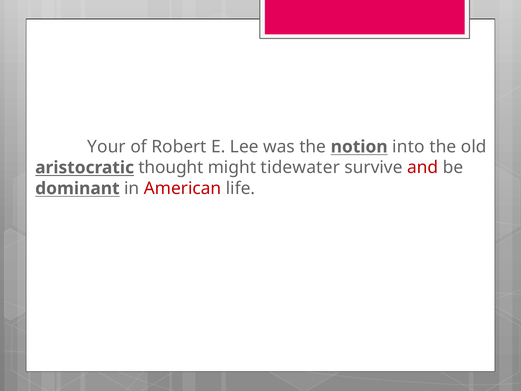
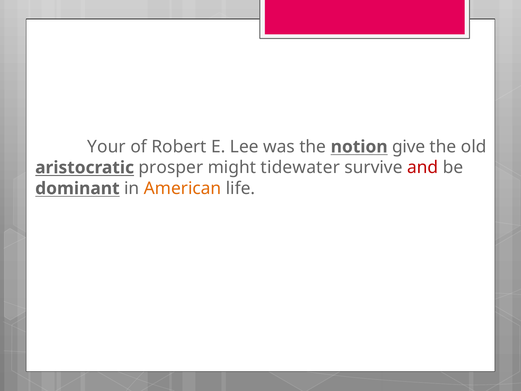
into: into -> give (409, 147)
thought: thought -> prosper (171, 167)
American colour: red -> orange (183, 188)
